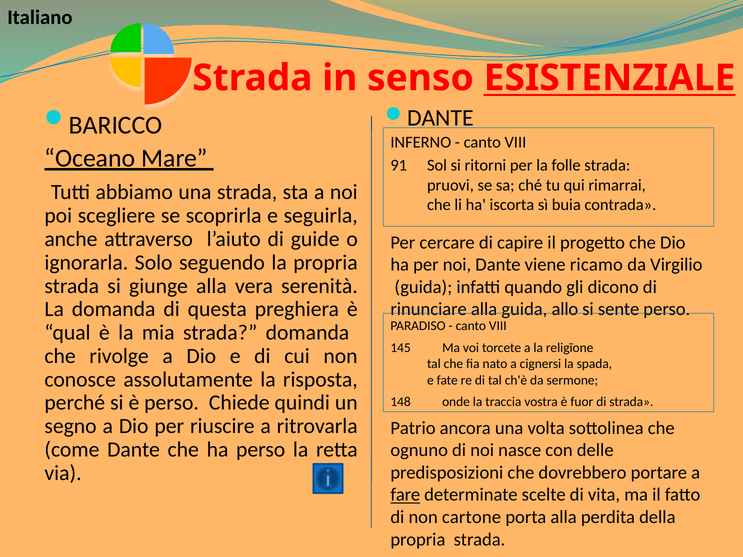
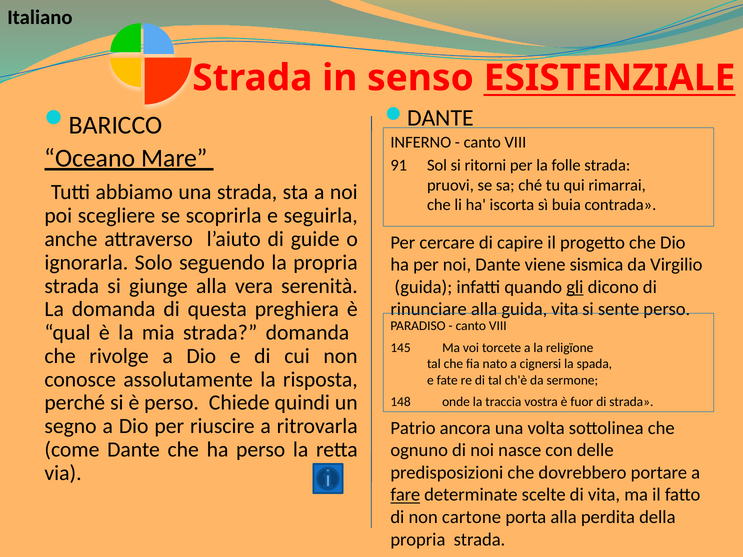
ricamo: ricamo -> sismica (597, 265)
gli underline: none -> present (575, 287)
guida allo: allo -> vita (565, 309)
